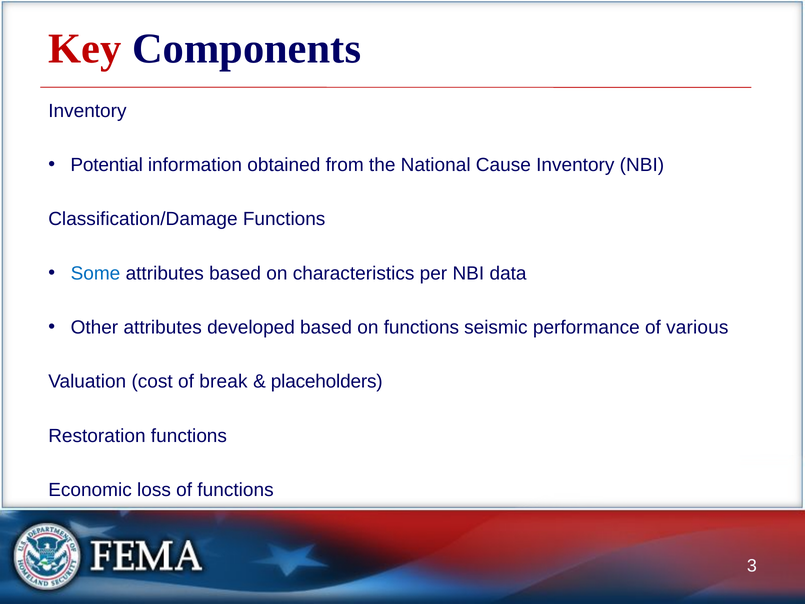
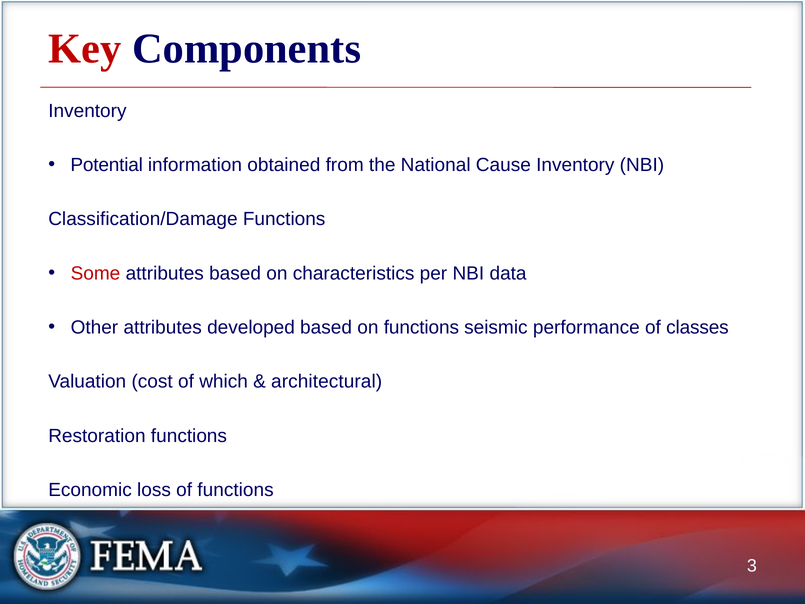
Some colour: blue -> red (95, 273)
various: various -> classes (697, 327)
break: break -> which (224, 381)
placeholders: placeholders -> architectural (327, 381)
